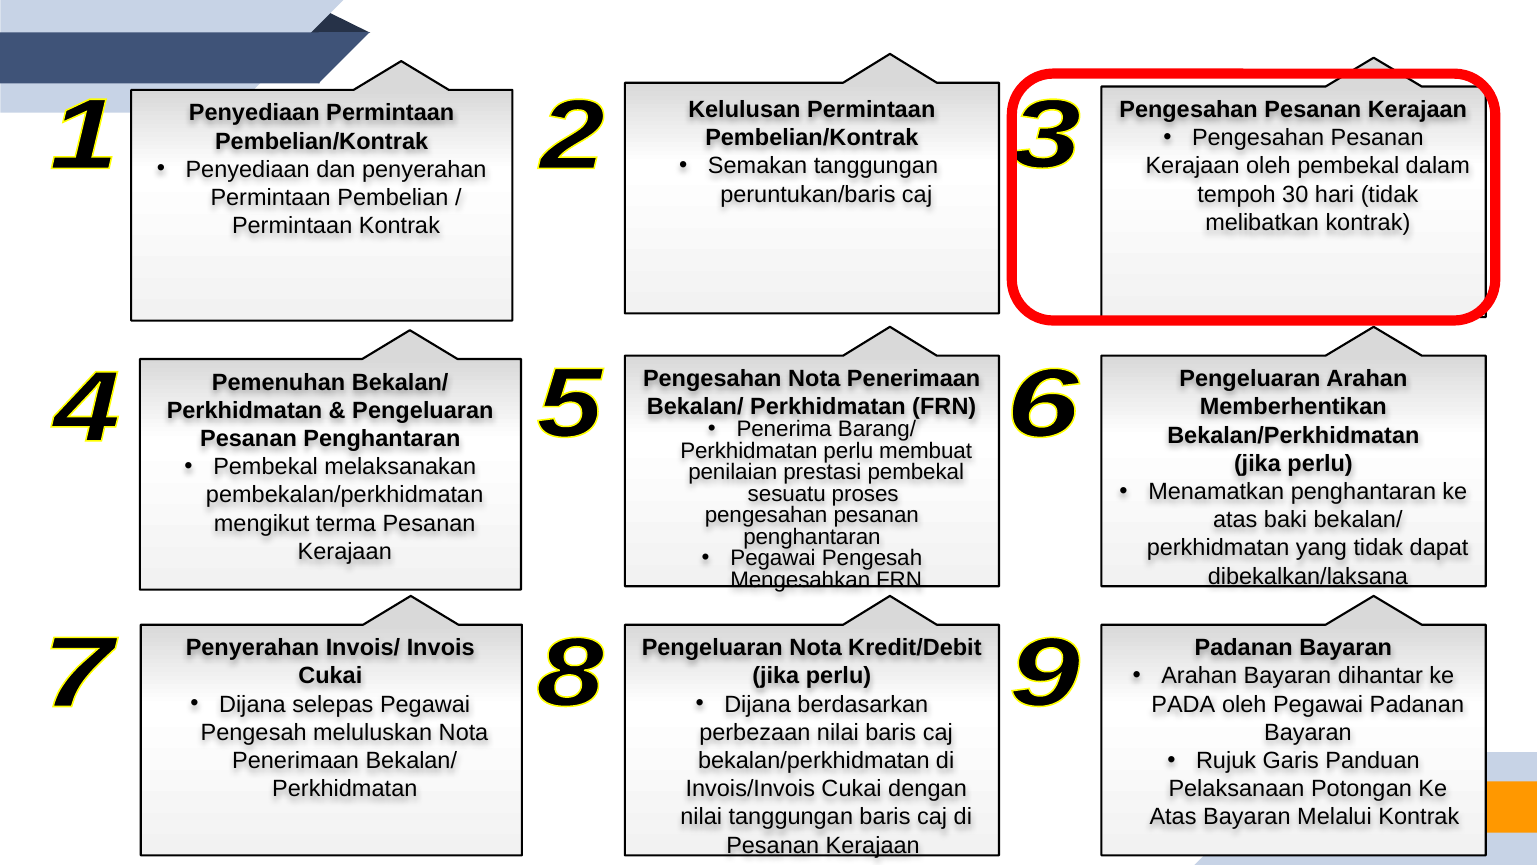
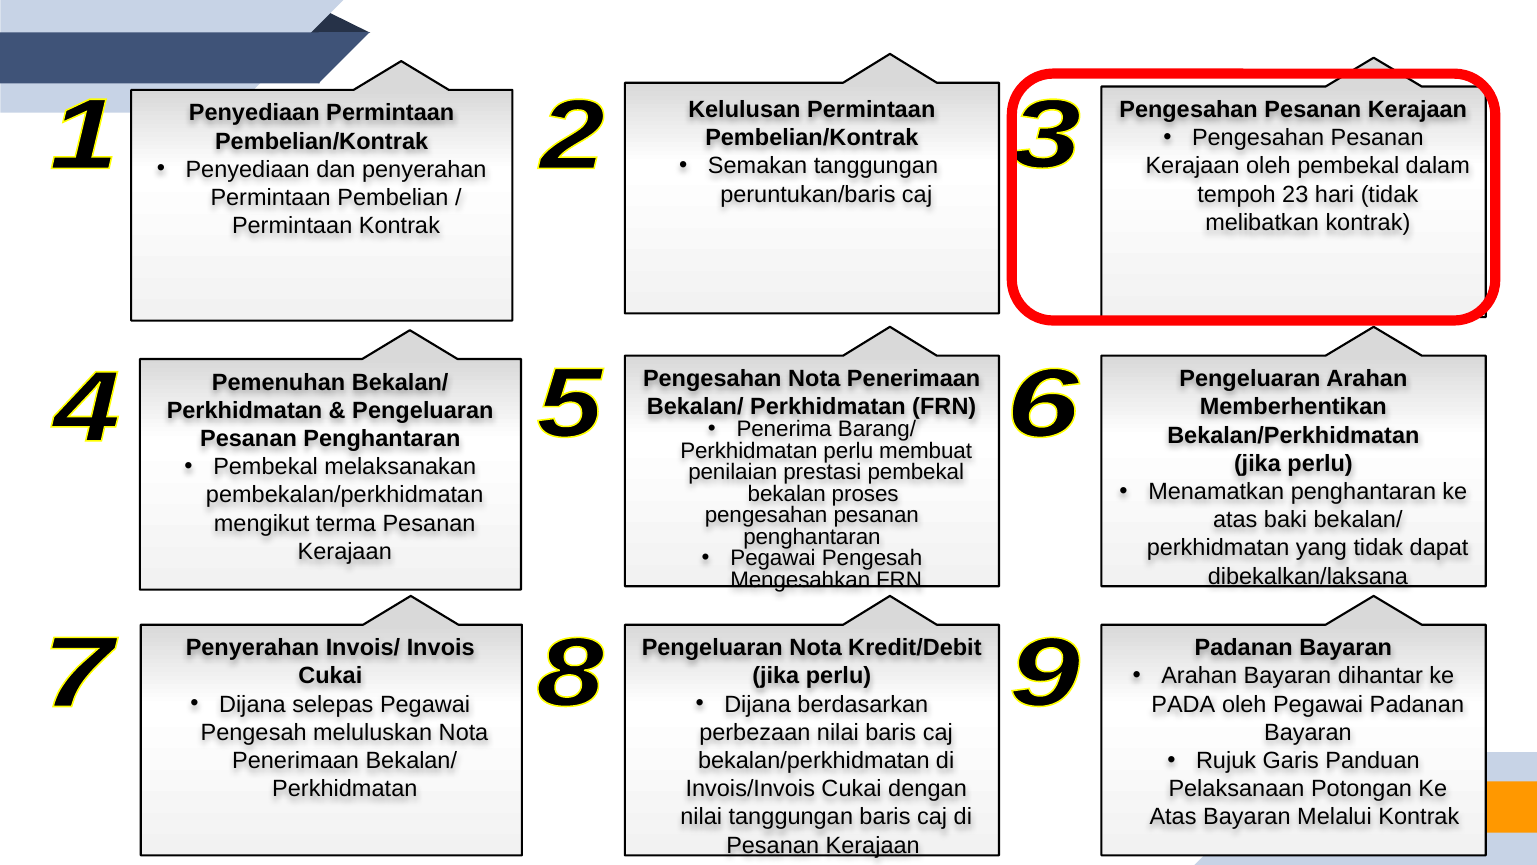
30: 30 -> 23 (1295, 194)
sesuatu: sesuatu -> bekalan (787, 494)
